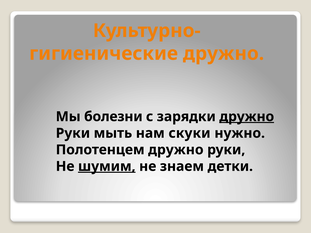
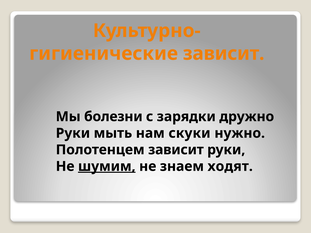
дружно: дружно -> зависит (224, 54)
дружно underline: present -> none (247, 117)
Полотенцем дружно: дружно -> зависит (176, 150)
детки: детки -> ходят (230, 167)
